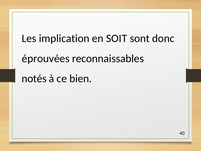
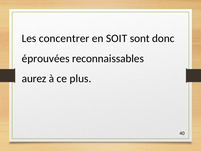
implication: implication -> concentrer (64, 38)
notés: notés -> aurez (34, 78)
bien: bien -> plus (81, 78)
